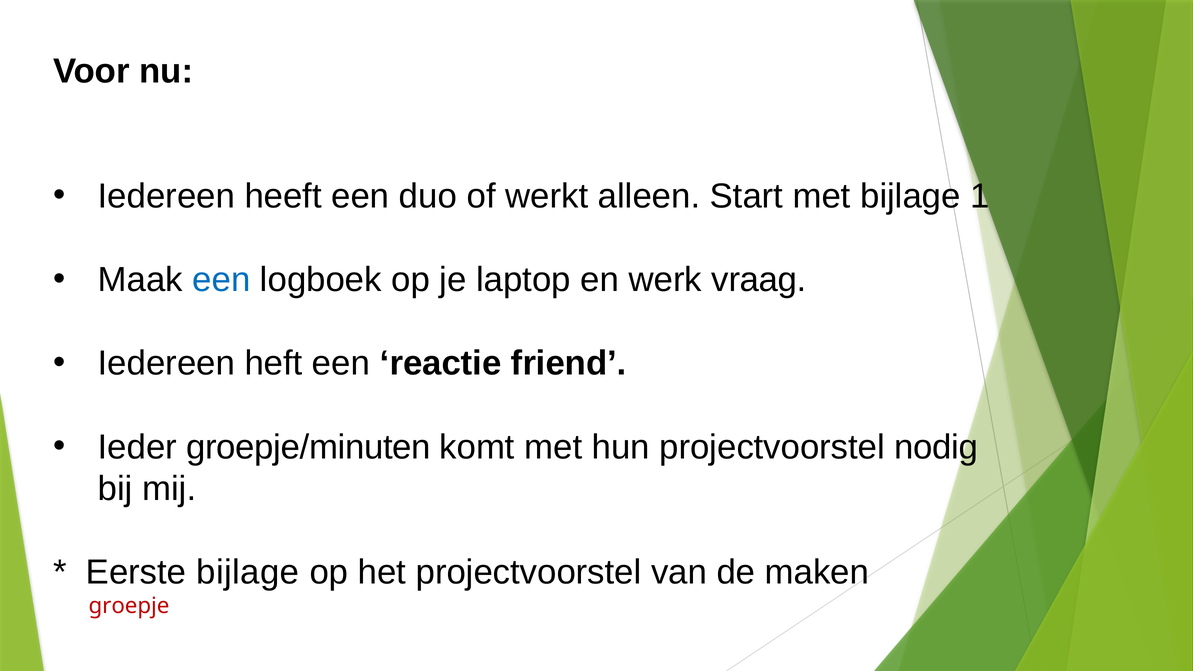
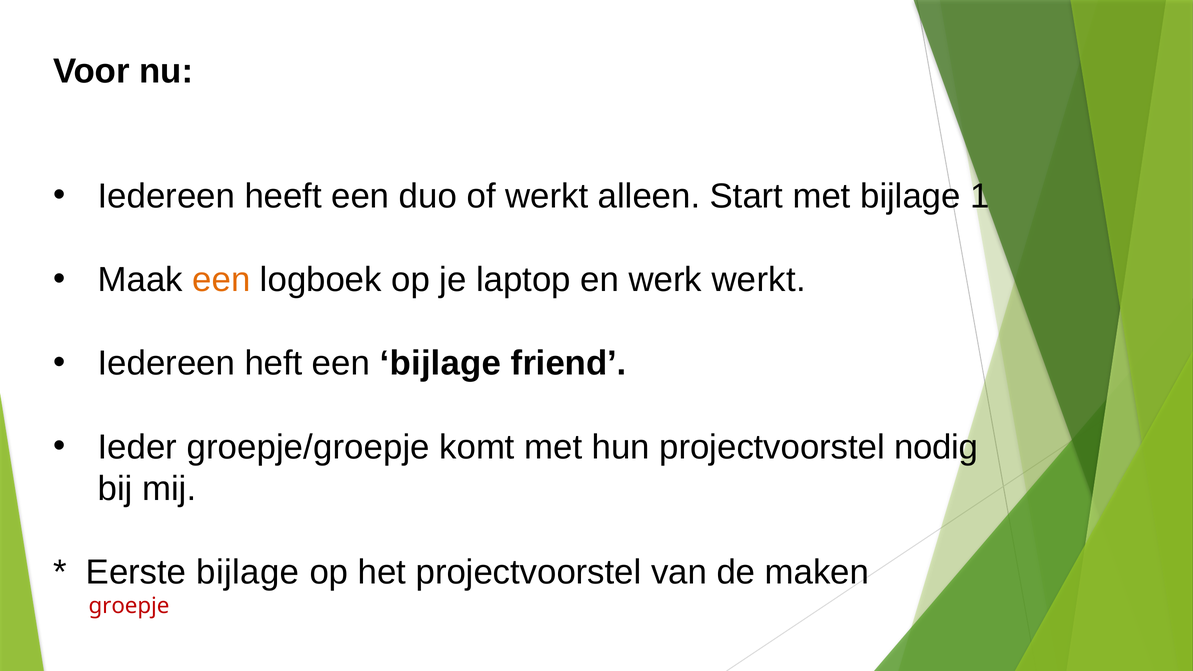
een colour: blue -> orange (221, 280)
werk vraag: vraag -> werkt (759, 280)
een reactie: reactie -> bijlage (441, 364)
groepje/minuten: groepje/minuten -> groepje/groepje (308, 447)
